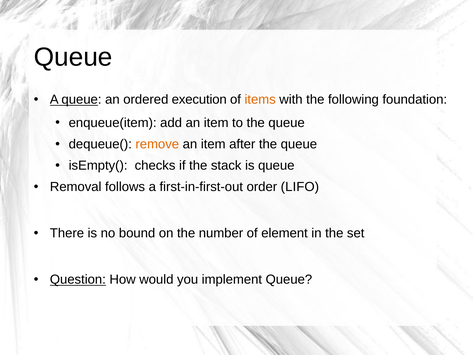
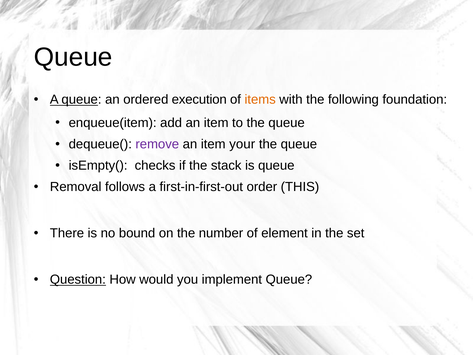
remove colour: orange -> purple (157, 144)
after: after -> your (242, 144)
LIFO: LIFO -> THIS (300, 187)
